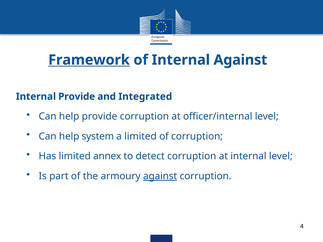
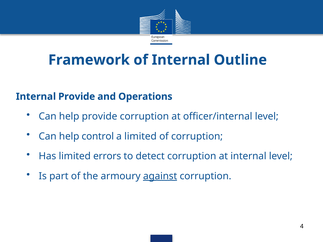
Framework underline: present -> none (89, 60)
Internal Against: Against -> Outline (240, 60)
Integrated: Integrated -> Operations (145, 97)
system: system -> control (98, 136)
annex: annex -> errors (107, 156)
